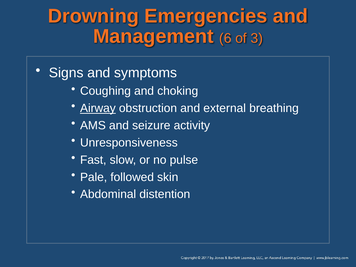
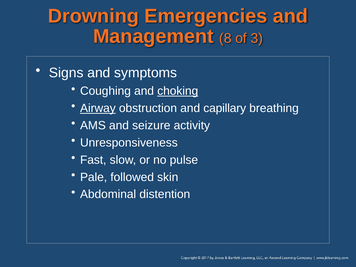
6: 6 -> 8 (225, 38)
choking underline: none -> present (178, 91)
external: external -> capillary (225, 108)
